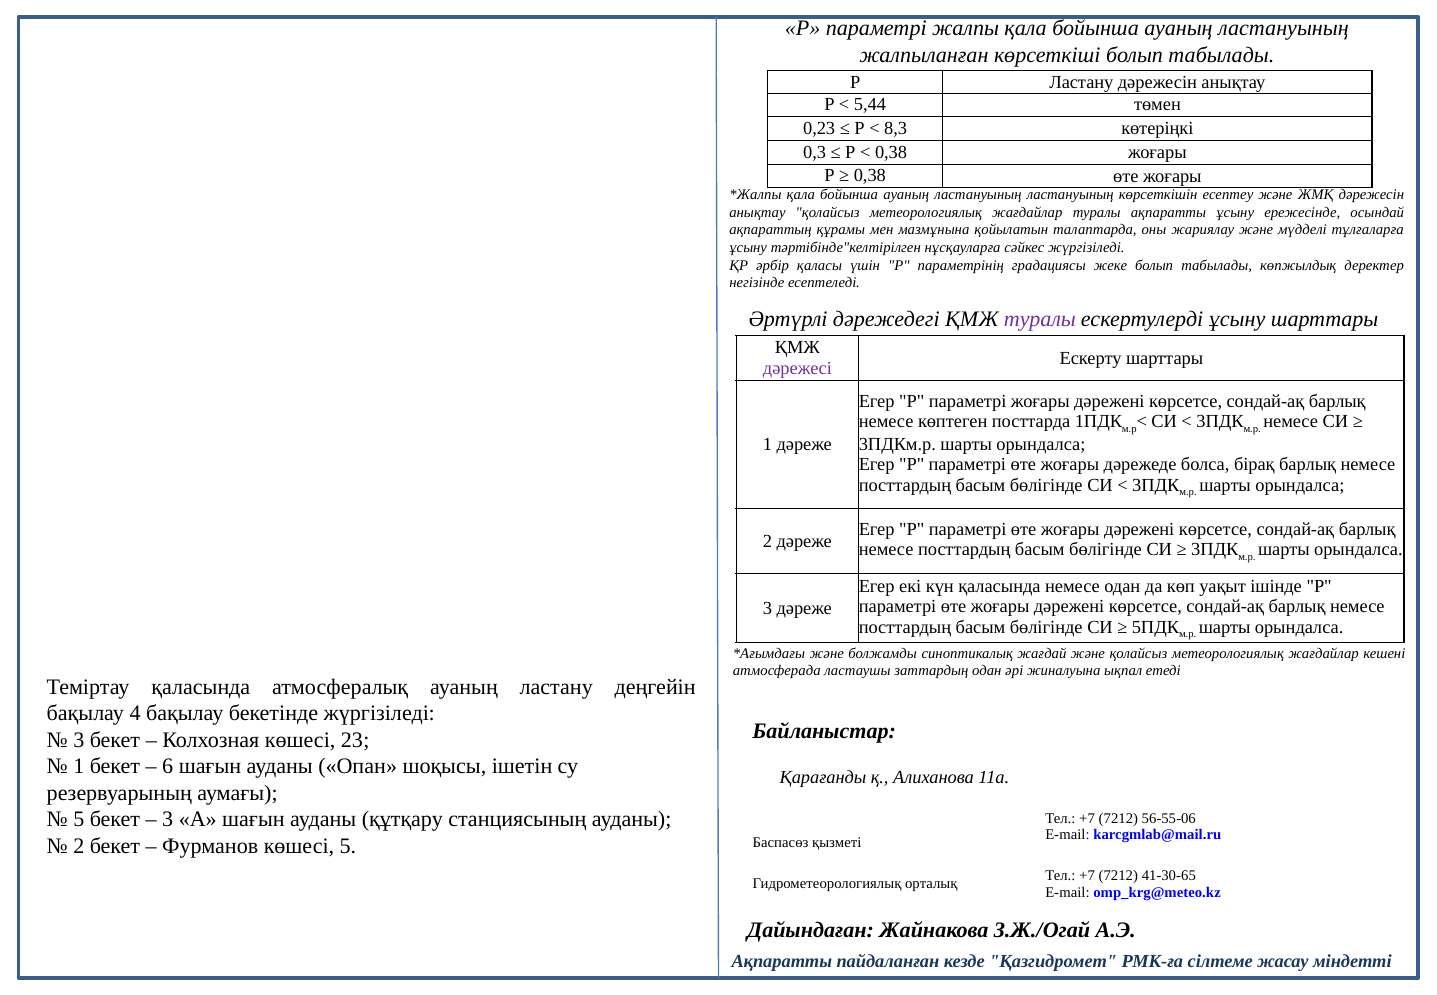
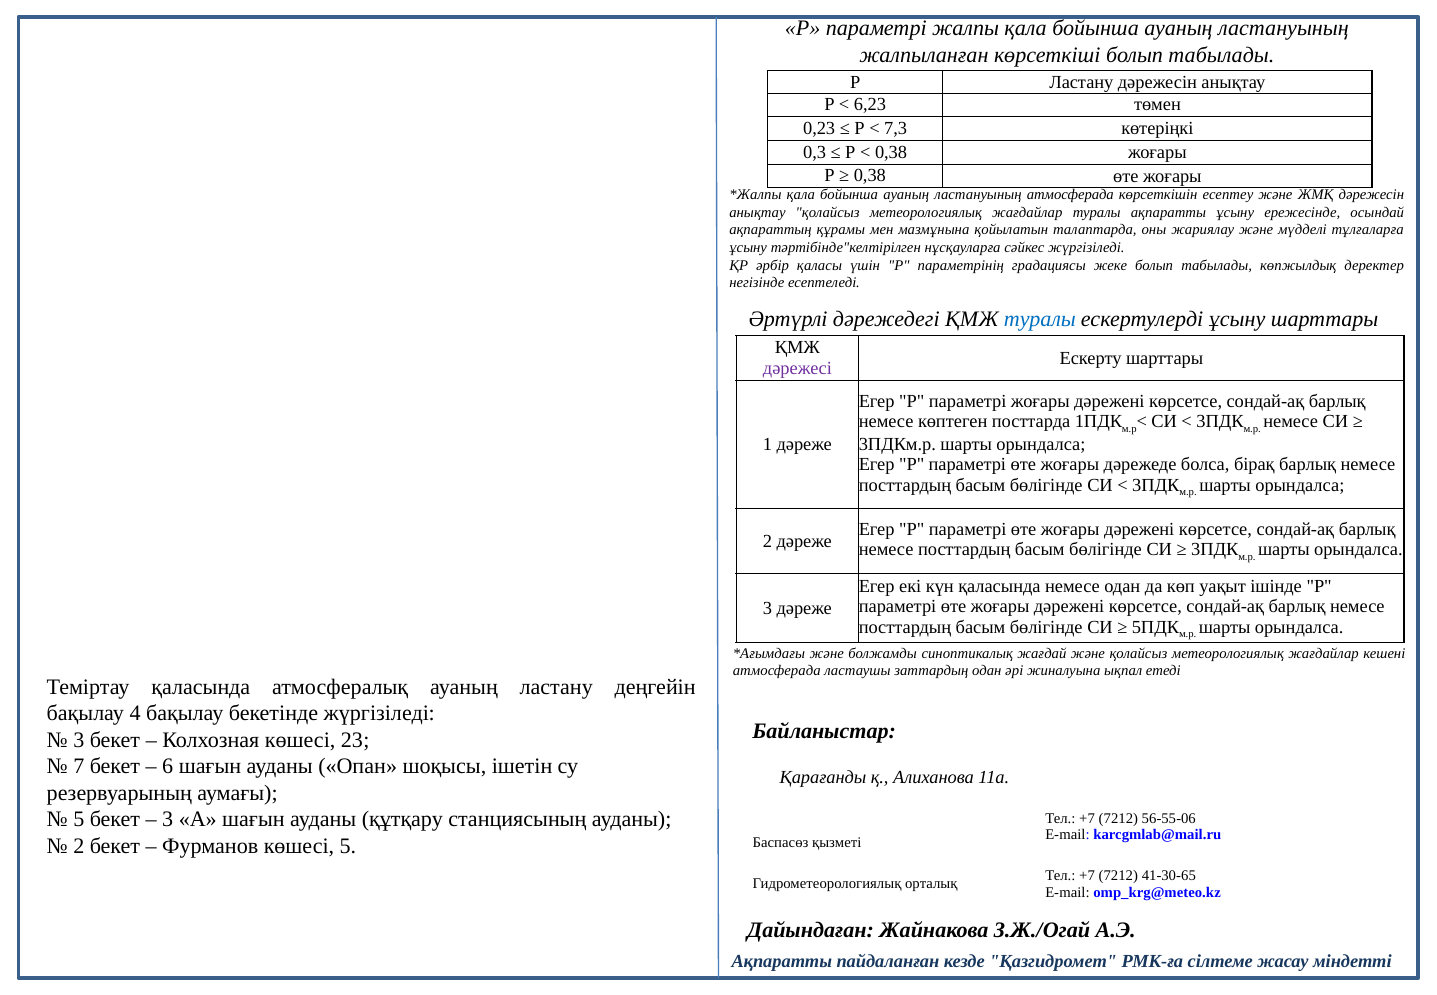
5,44: 5,44 -> 6,23 (870, 105)
8,3: 8,3 -> 7,3 (896, 128)
ластануының ластануының: ластануының -> атмосферада (1070, 195)
туралы colour: purple -> blue (1040, 319)
1: 1 -> 7 (79, 766)
